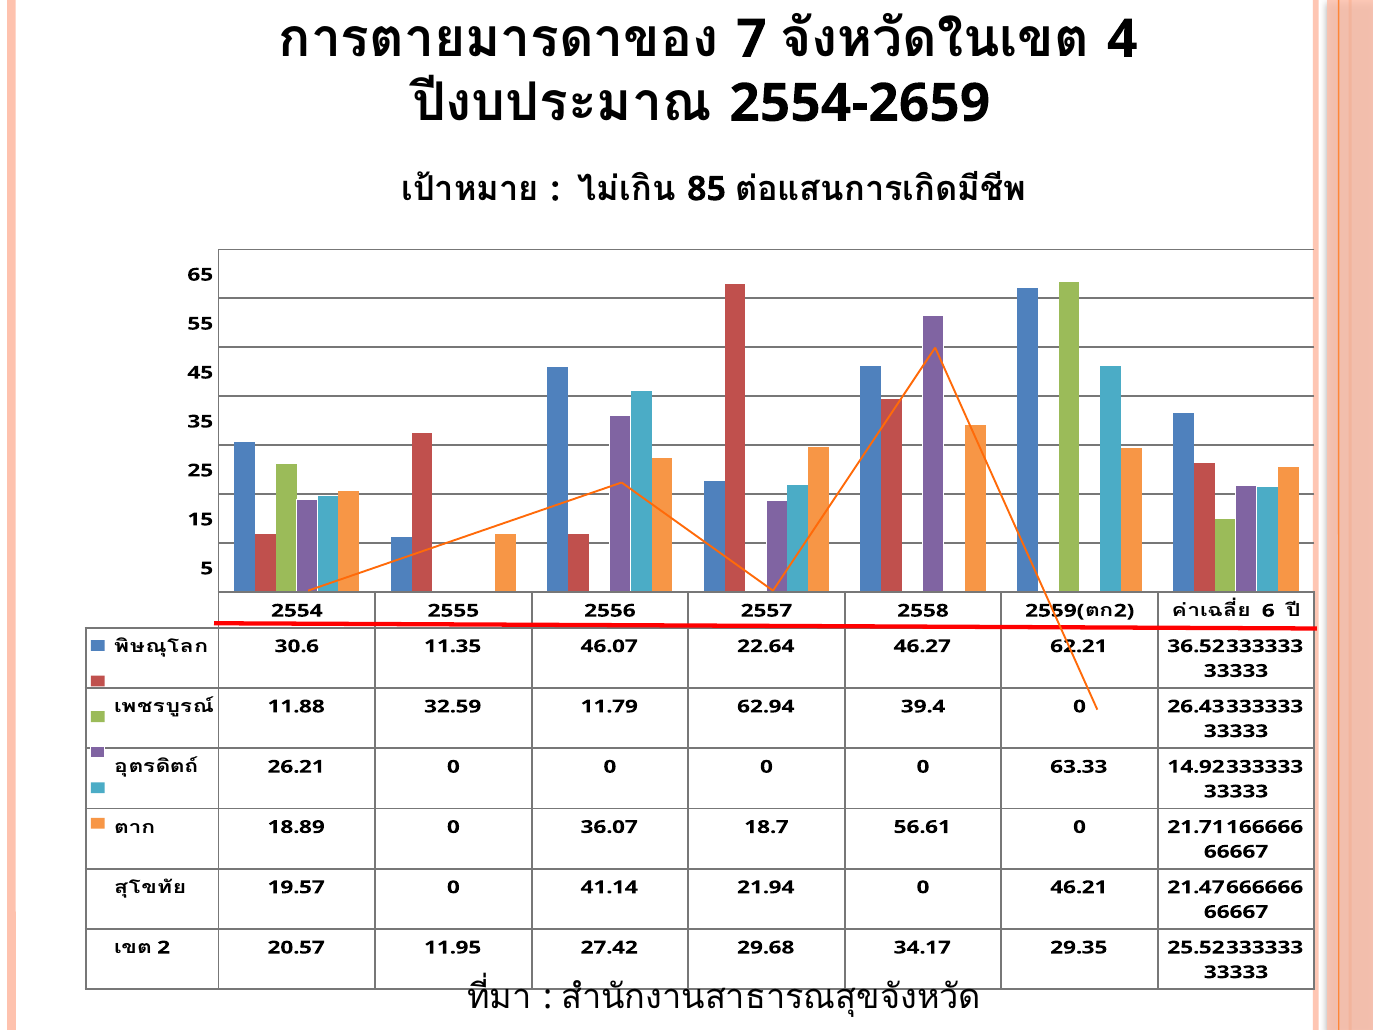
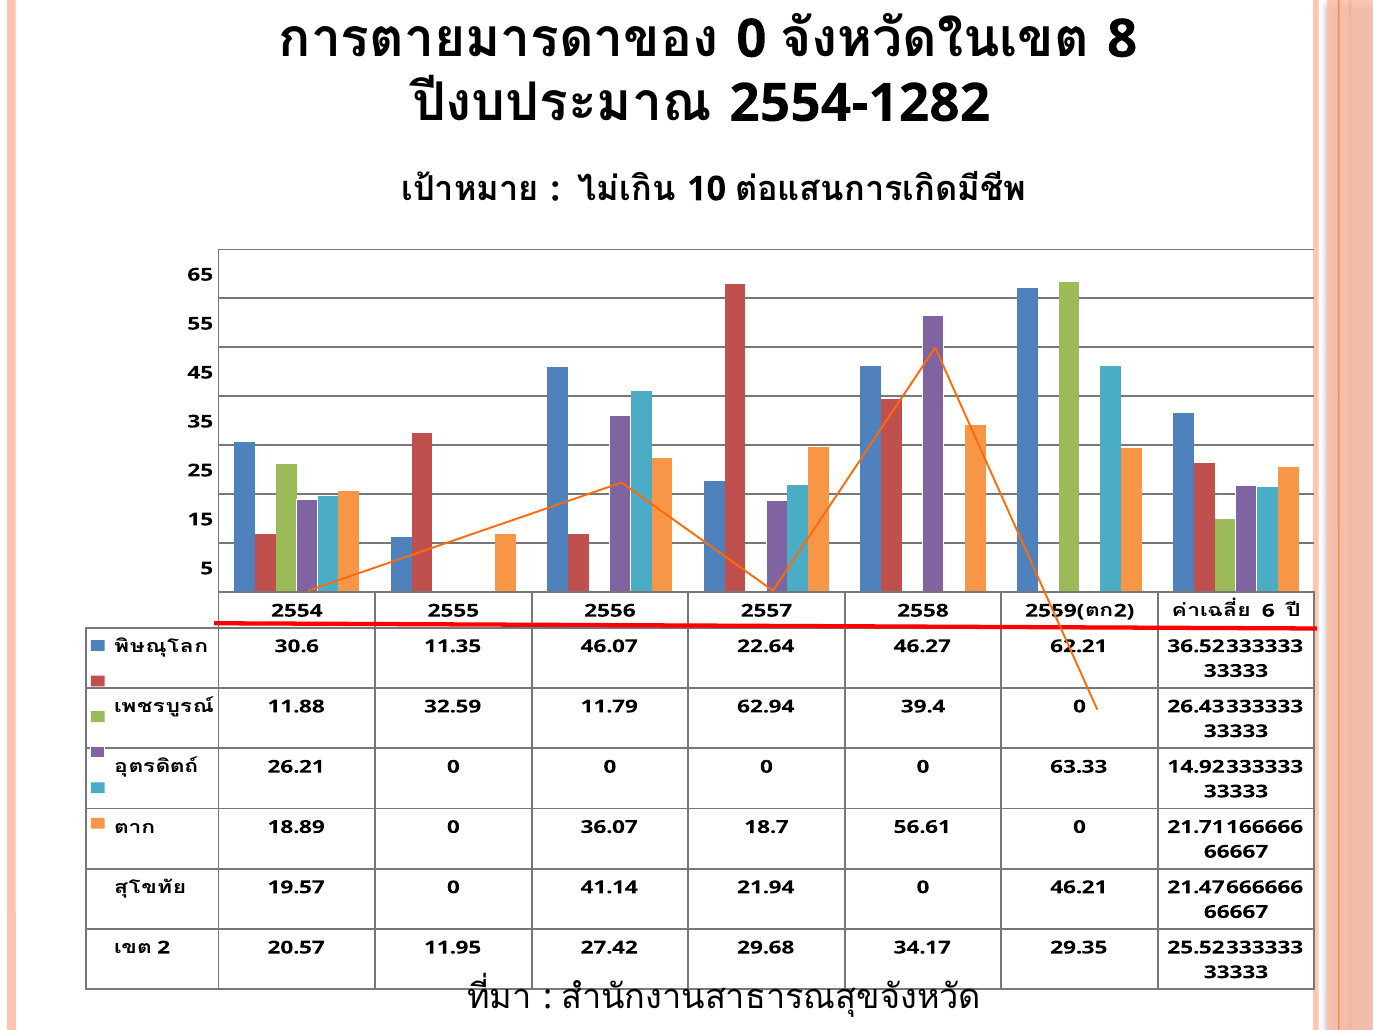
7: 7 -> 0 (751, 39)
4: 4 -> 8 (1122, 39)
2554-2659: 2554-2659 -> 2554-1282 (860, 103)
85: 85 -> 10 (707, 189)
